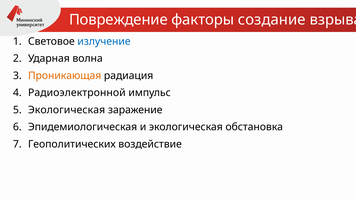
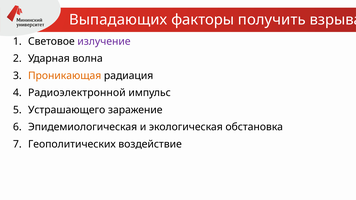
Повреждение: Повреждение -> Выпадающих (118, 20)
создание: создание -> получить (272, 20)
излучение colour: blue -> purple (104, 41)
Экологическая: Экологическая -> Устрашающего (67, 110)
